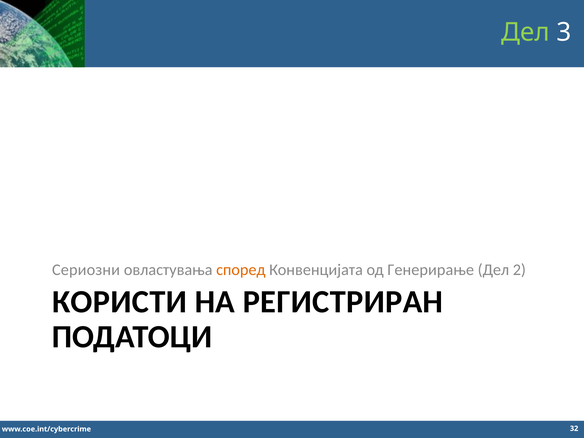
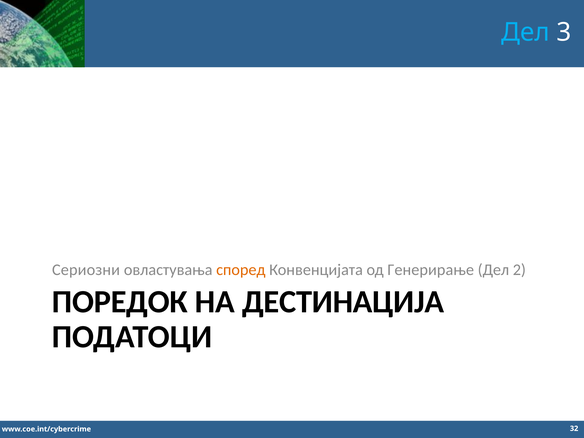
Дел colour: light green -> light blue (525, 32)
КОРИСТИ: КОРИСТИ -> ПОРЕДОК (120, 302)
РЕГИСТРИРАН: РЕГИСТРИРАН -> ДЕСТИНАЦИЈА (343, 302)
